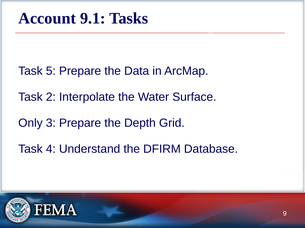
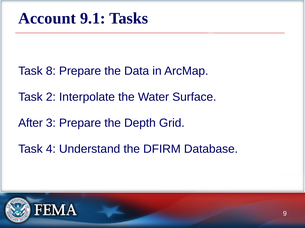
5: 5 -> 8 (51, 71)
Only: Only -> After (31, 123)
